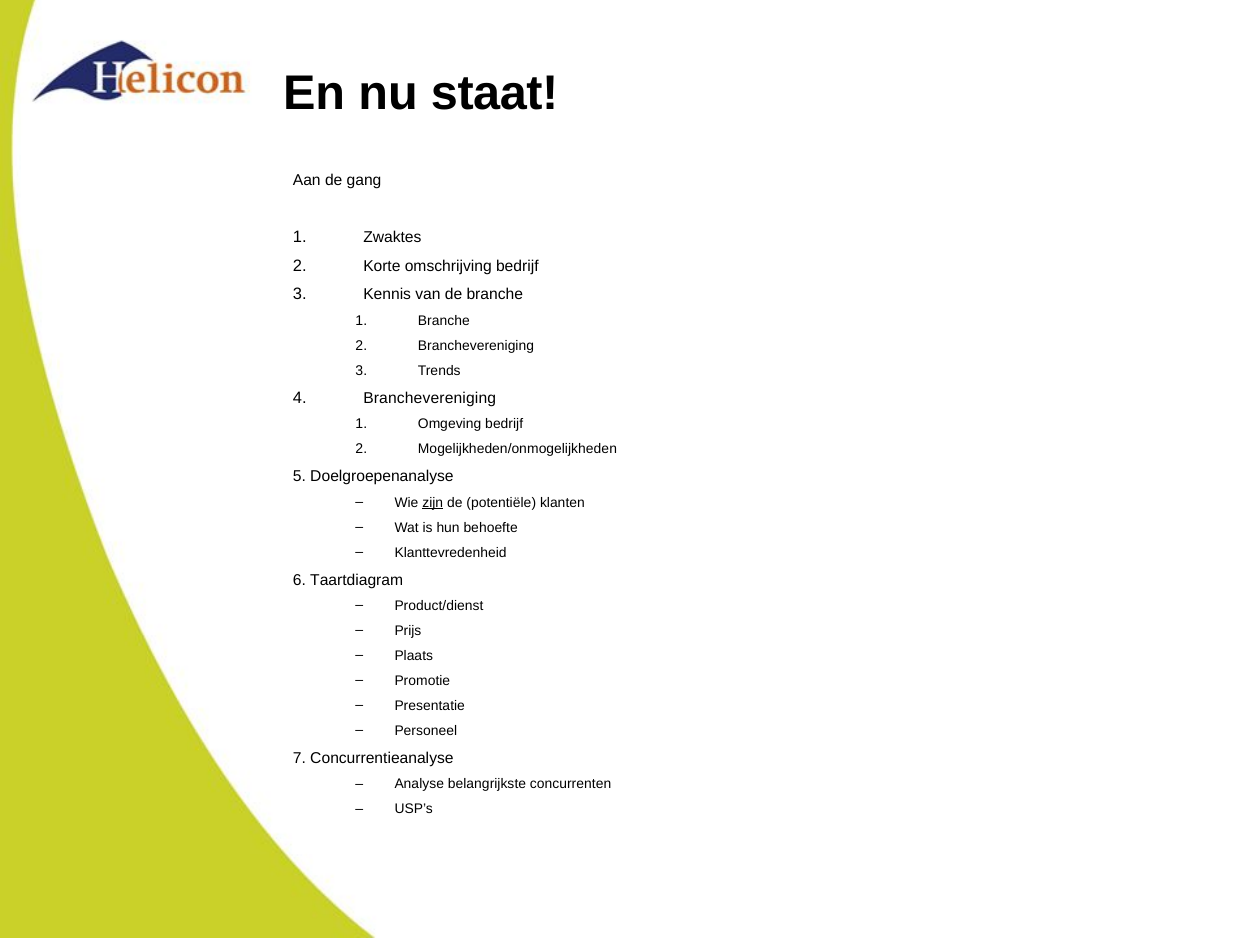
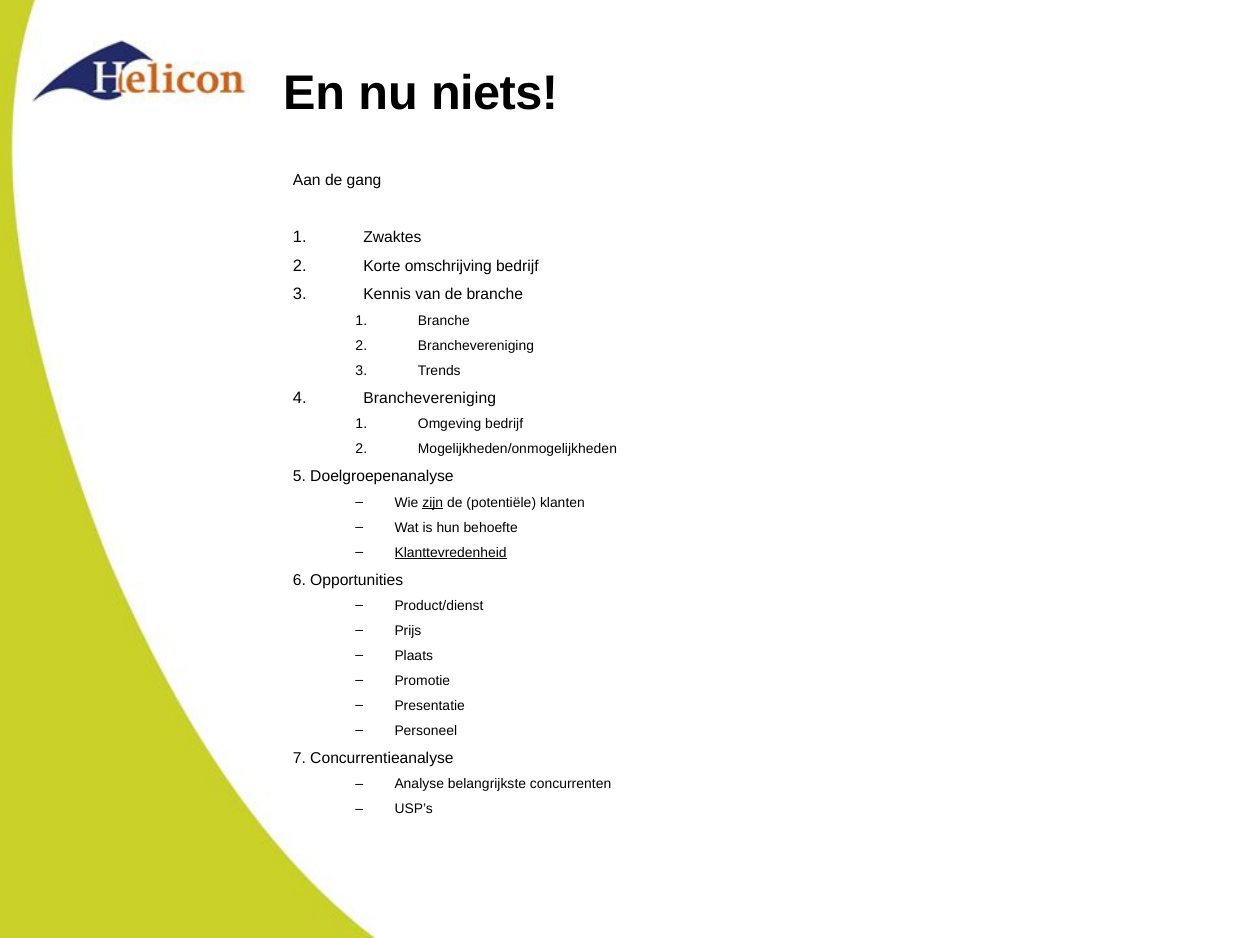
staat: staat -> niets (495, 93)
Klanttevredenheid underline: none -> present (451, 552)
Taartdiagram: Taartdiagram -> Opportunities (357, 580)
